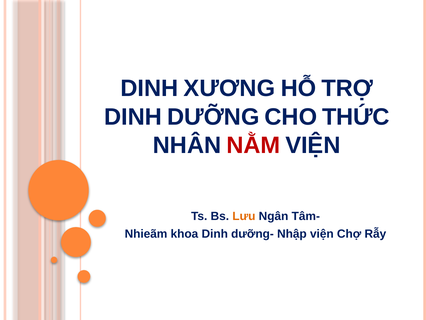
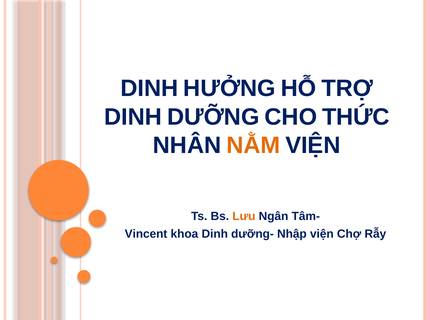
XƯƠNG: XƯƠNG -> HƯỞNG (229, 88)
NẰM colour: red -> orange (253, 145)
Nhieãm: Nhieãm -> Vincent (146, 234)
